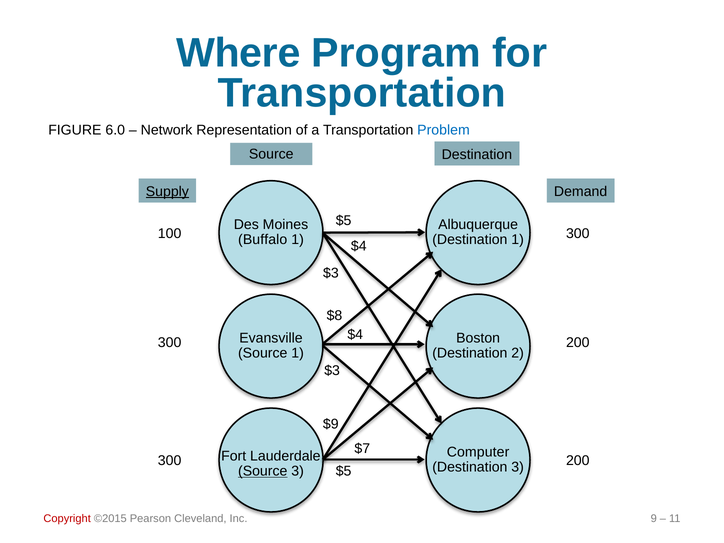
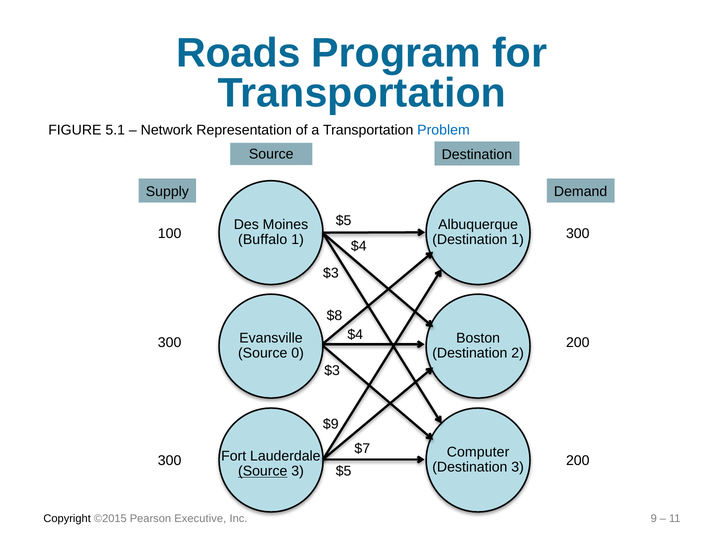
Where: Where -> Roads (238, 53)
6.0: 6.0 -> 5.1 (115, 130)
Supply underline: present -> none (167, 192)
Source 1: 1 -> 0 (298, 353)
Copyright colour: red -> black (67, 518)
Cleveland: Cleveland -> Executive (200, 518)
